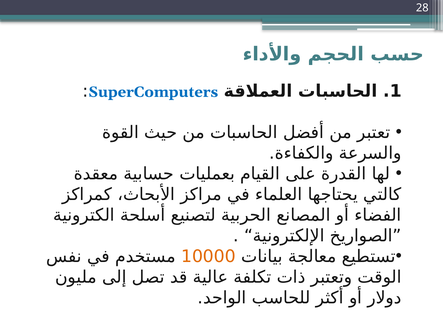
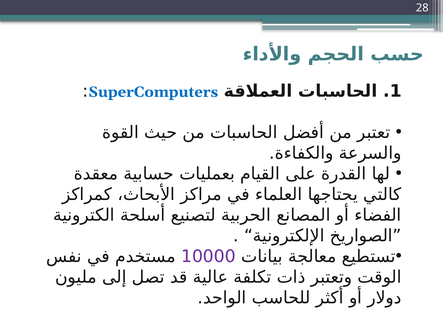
10000 colour: orange -> purple (208, 257)
